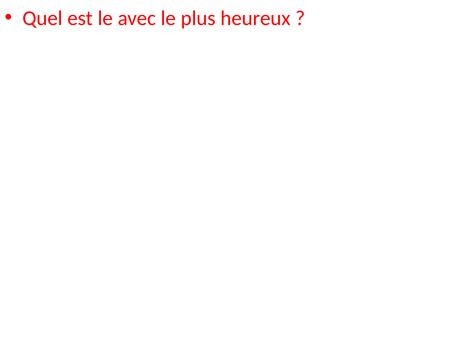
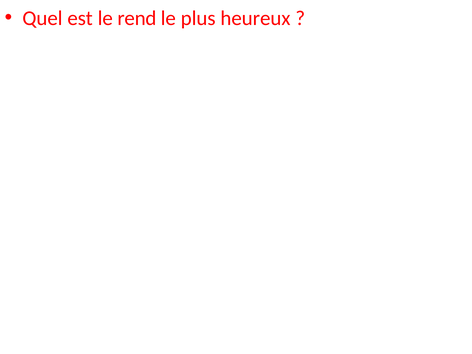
avec: avec -> rend (137, 18)
